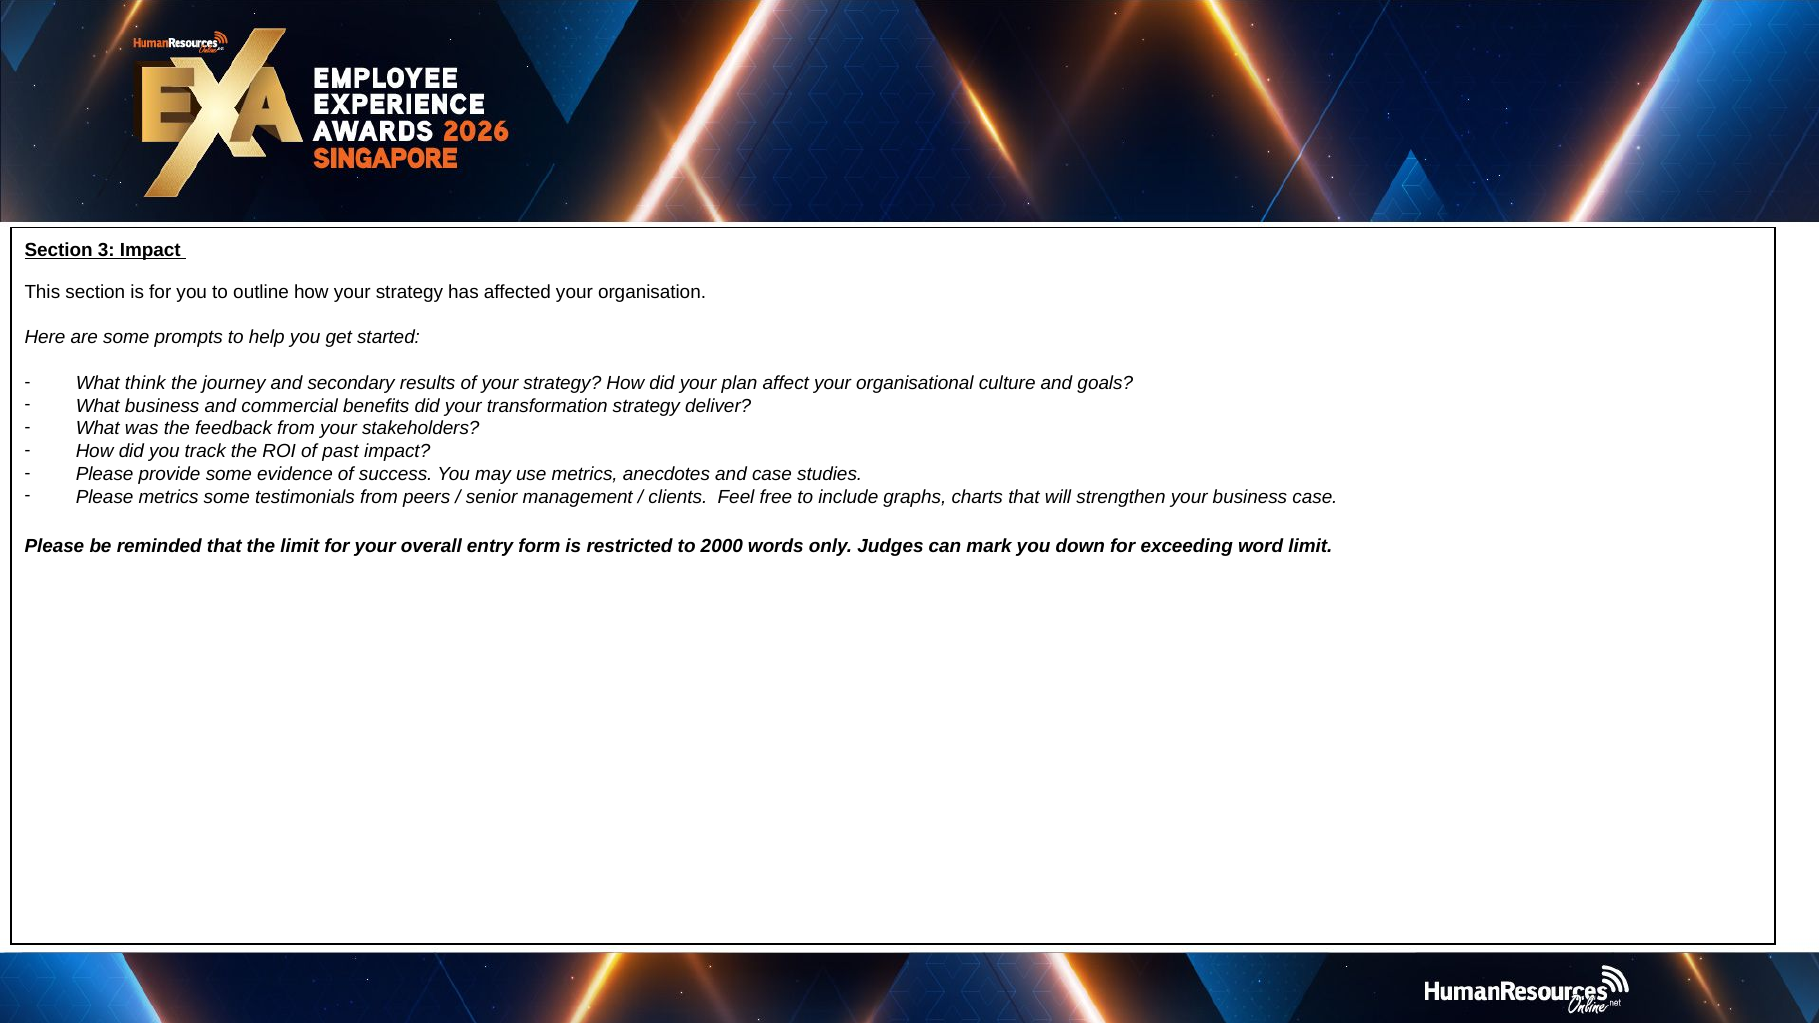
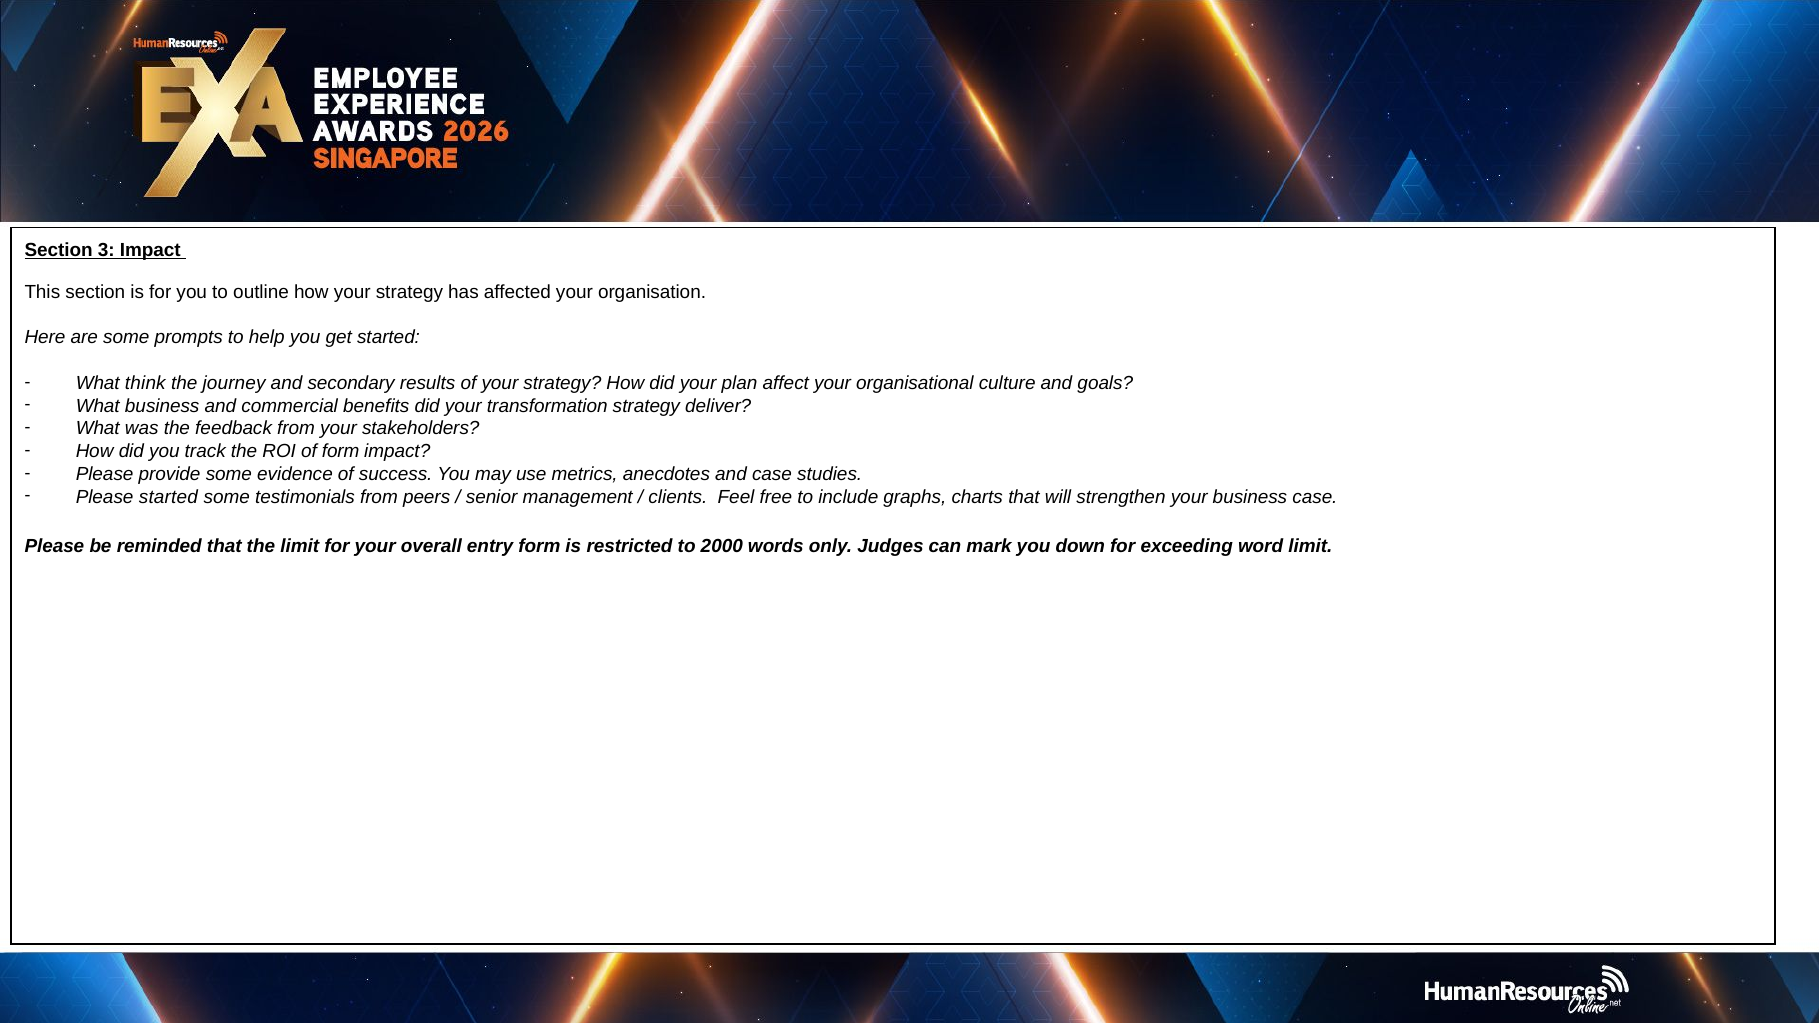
of past: past -> form (341, 451)
Please metrics: metrics -> started (168, 497)
